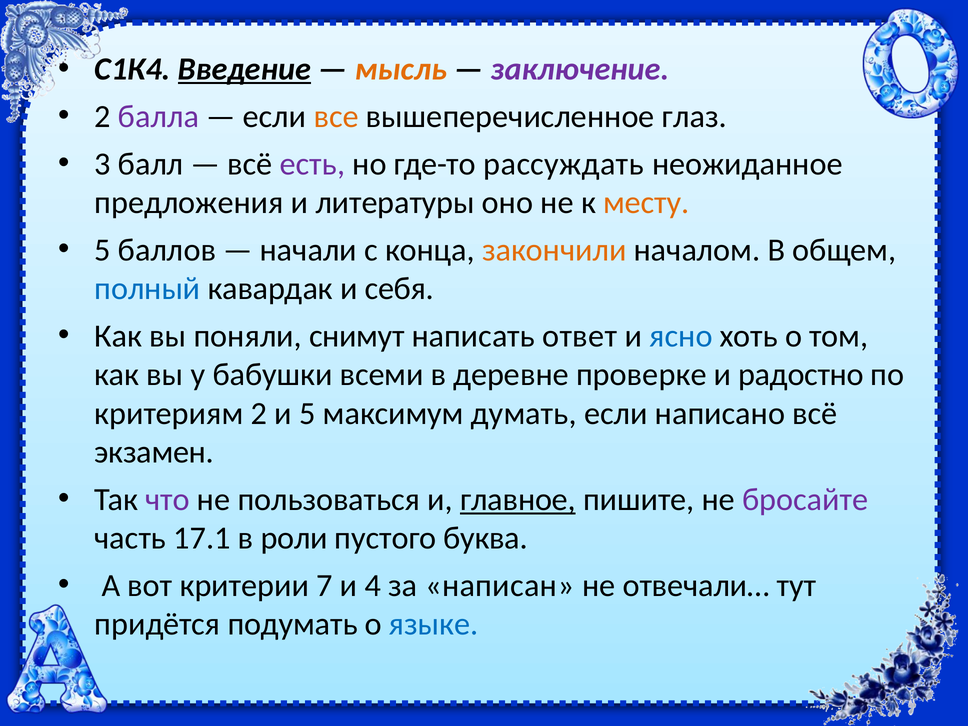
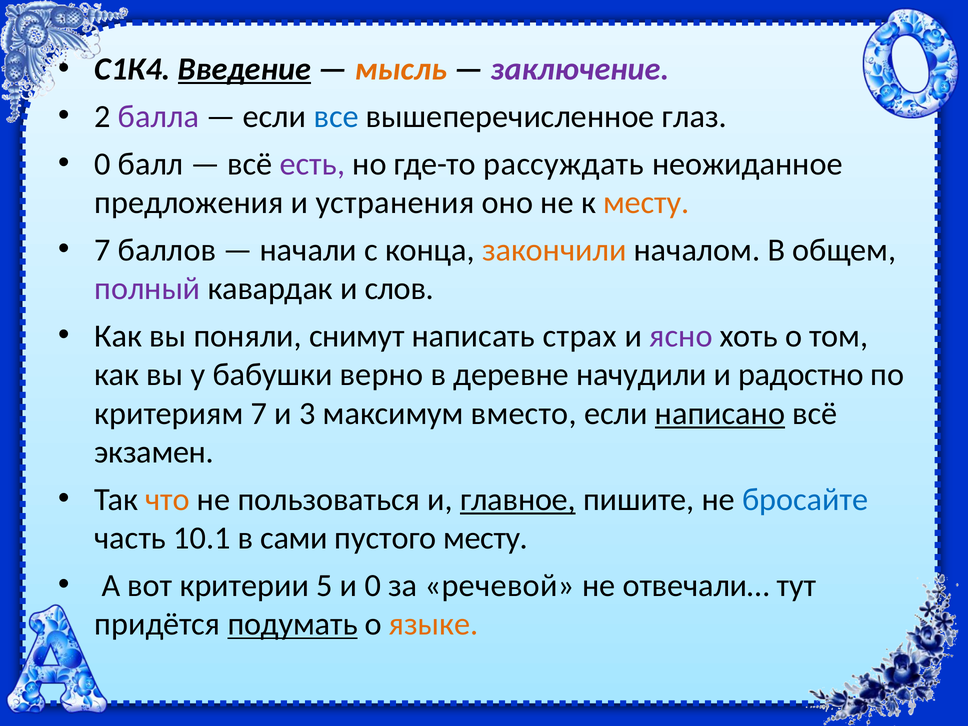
все colour: orange -> blue (336, 117)
3: 3 -> 0 (103, 164)
литературы: литературы -> устранения (395, 203)
5: 5 -> 7 (103, 250)
полный colour: blue -> purple (147, 289)
себя: себя -> слов (399, 289)
ответ: ответ -> страх (580, 336)
ясно colour: blue -> purple (681, 336)
всеми: всеми -> верно (382, 375)
проверке: проверке -> начудили (641, 375)
критериям 2: 2 -> 7 (259, 414)
и 5: 5 -> 3 (307, 414)
думать: думать -> вместо (524, 414)
написано underline: none -> present (720, 414)
что colour: purple -> orange (168, 500)
бросайте colour: purple -> blue (805, 500)
17.1: 17.1 -> 10.1 (202, 538)
роли: роли -> сами (294, 538)
пустого буква: буква -> месту (486, 538)
7: 7 -> 5 (324, 586)
и 4: 4 -> 0 (373, 586)
написан: написан -> речевой (500, 586)
подумать underline: none -> present (293, 624)
языке colour: blue -> orange (434, 624)
